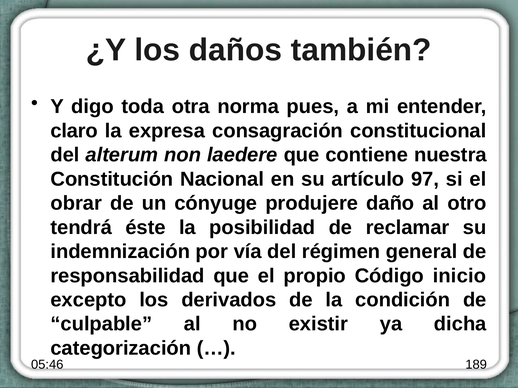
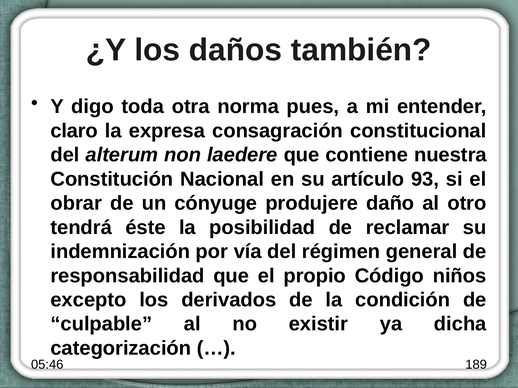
97: 97 -> 93 (425, 179)
inicio: inicio -> niños (460, 276)
